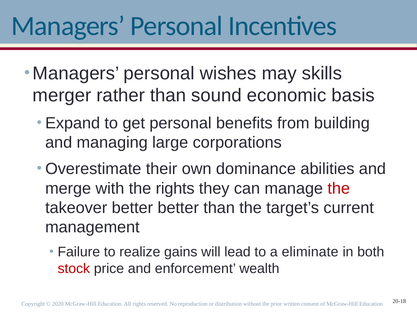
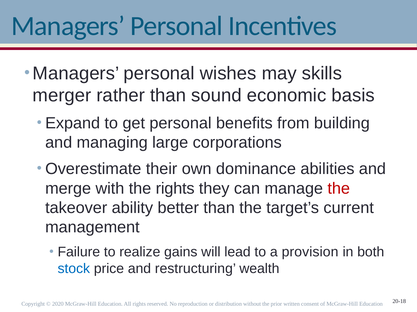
takeover better: better -> ability (132, 208)
eliminate: eliminate -> provision (310, 253)
stock colour: red -> blue (74, 269)
enforcement: enforcement -> restructuring (195, 269)
